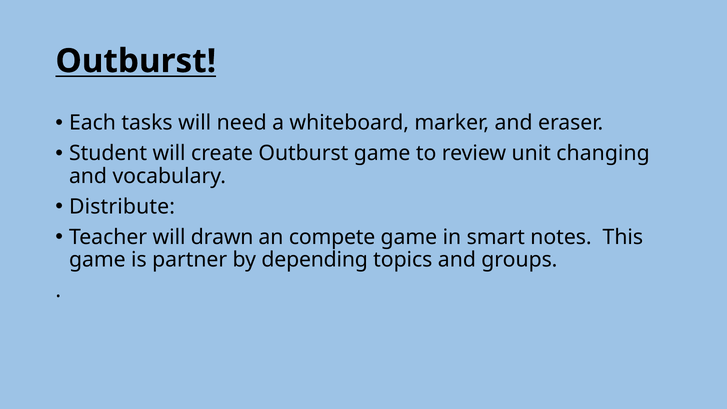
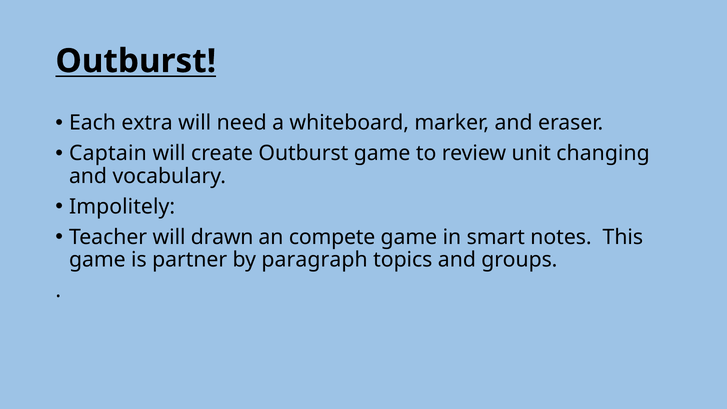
tasks: tasks -> extra (147, 123)
Student: Student -> Captain (108, 153)
Distribute: Distribute -> Impolitely (122, 207)
depending: depending -> paragraph (315, 260)
